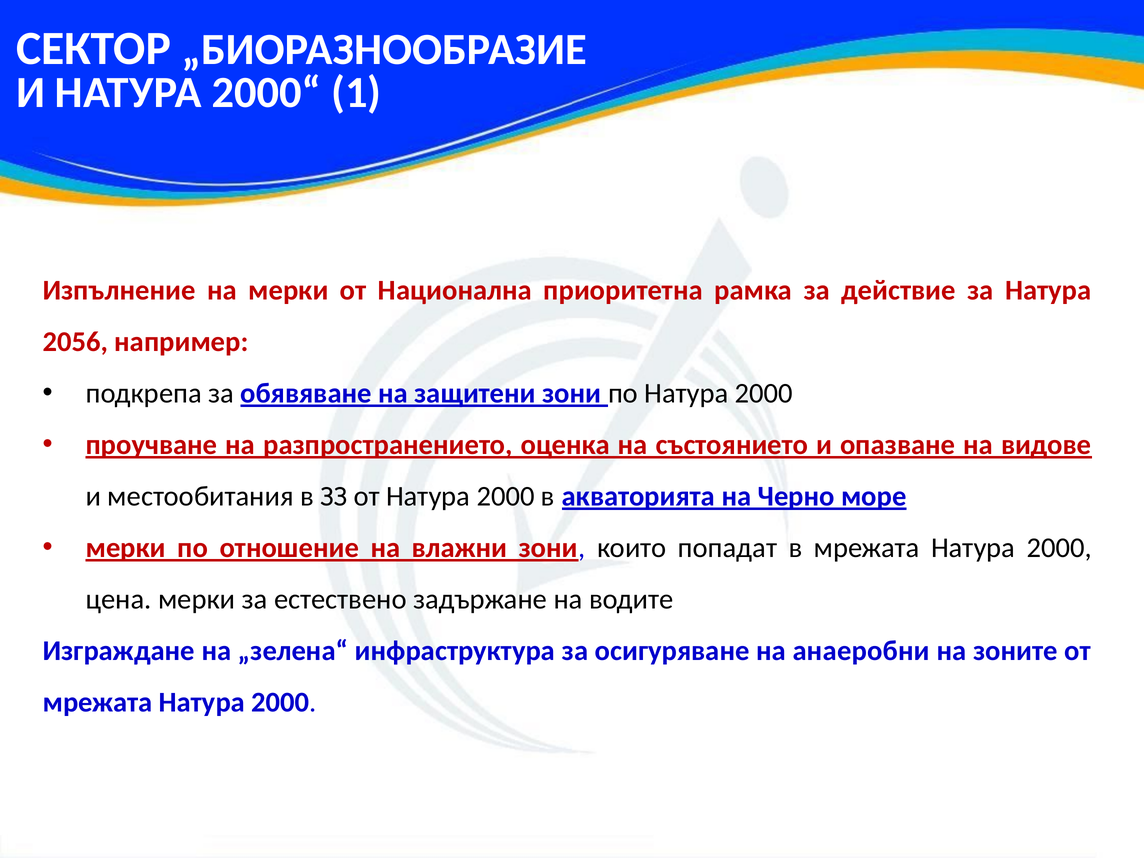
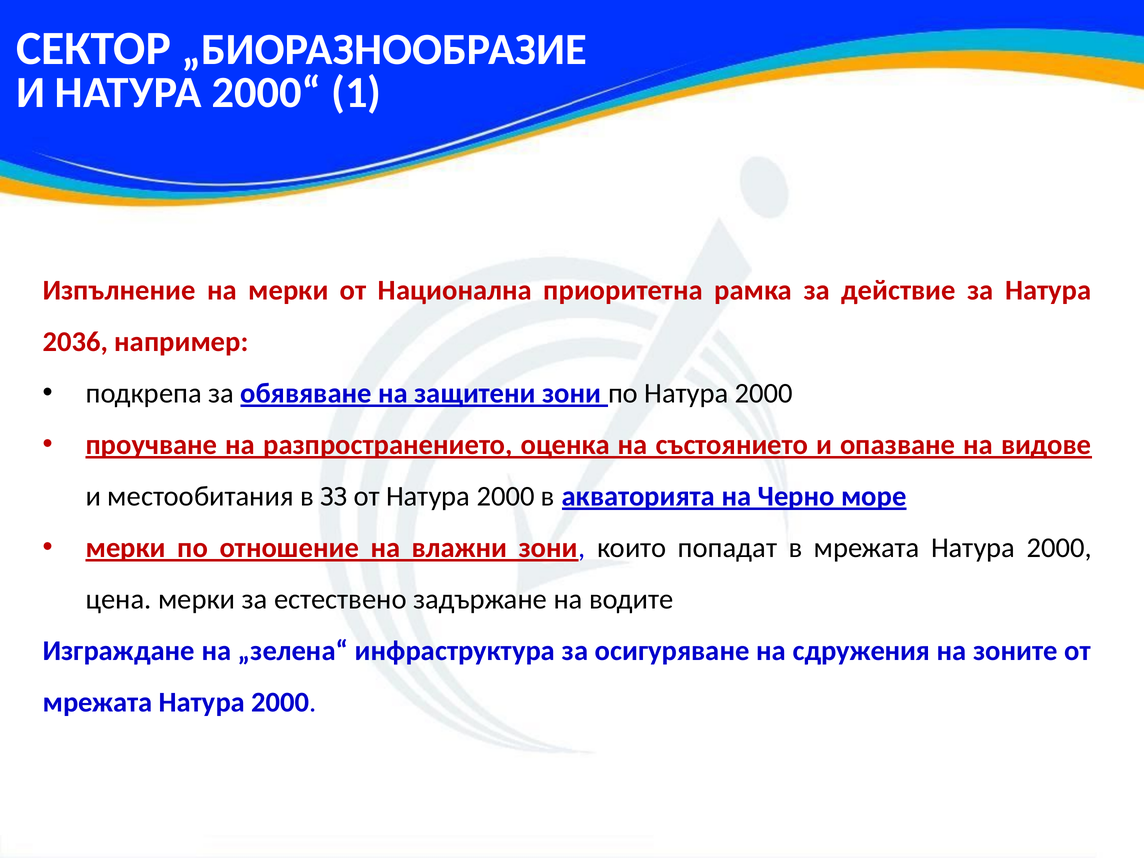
2056: 2056 -> 2036 (75, 342)
анаеробни: анаеробни -> сдружения (861, 651)
